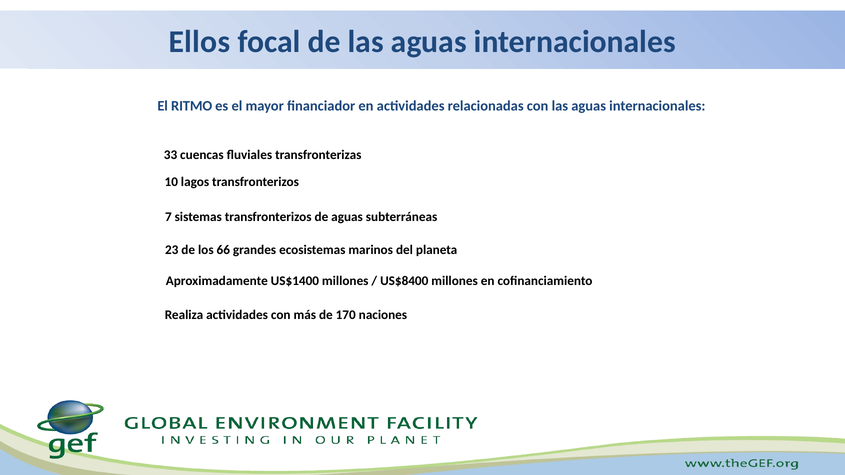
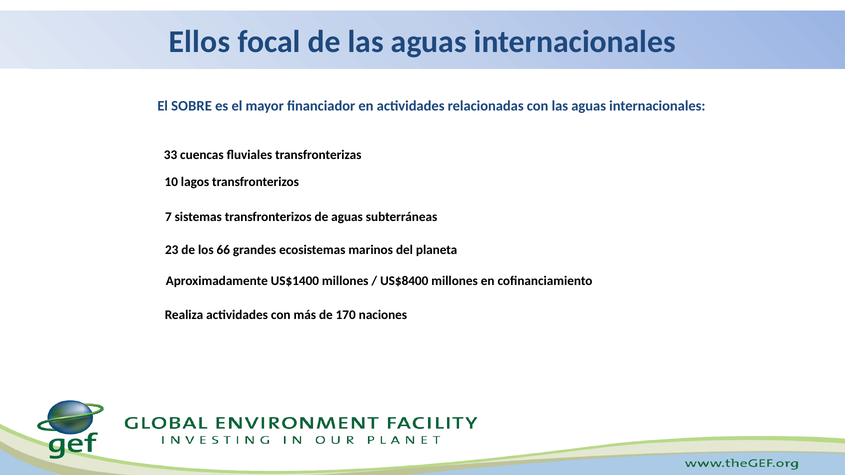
RITMO: RITMO -> SOBRE (192, 106)
